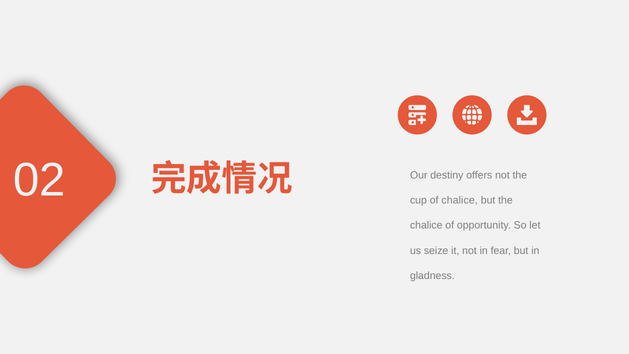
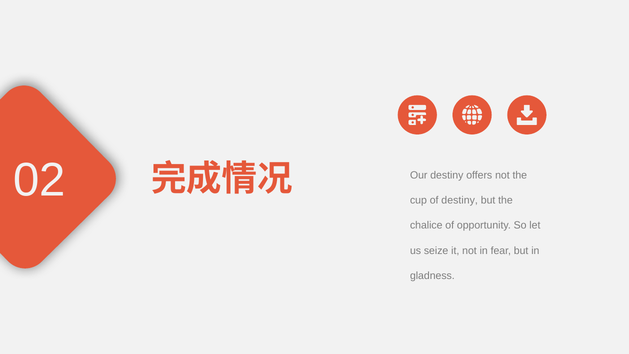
of chalice: chalice -> destiny (460, 200)
